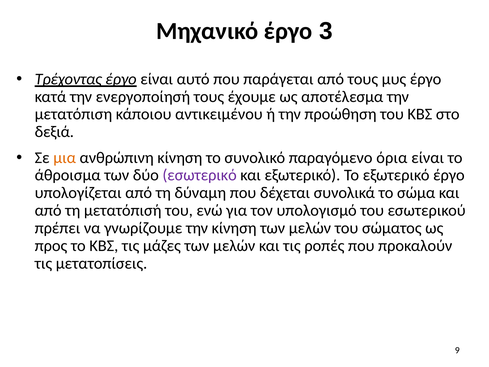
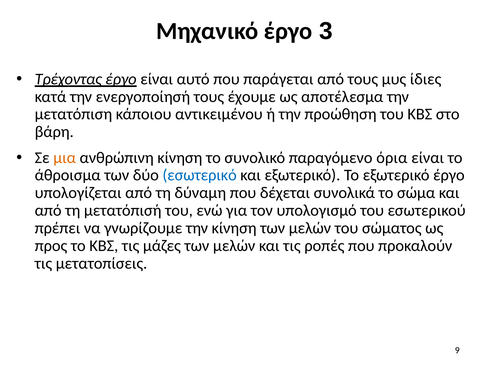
μυς έργο: έργο -> ίδιες (426, 79)
δεξιά: δεξιά -> βάρη (54, 132)
εσωτερικό colour: purple -> blue (200, 175)
